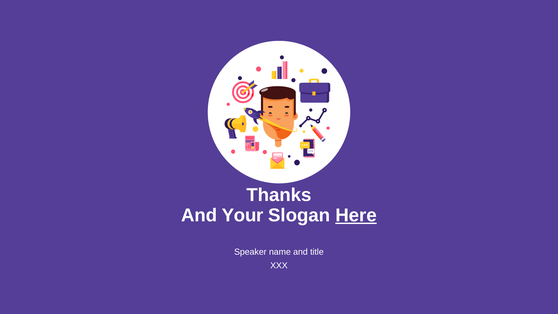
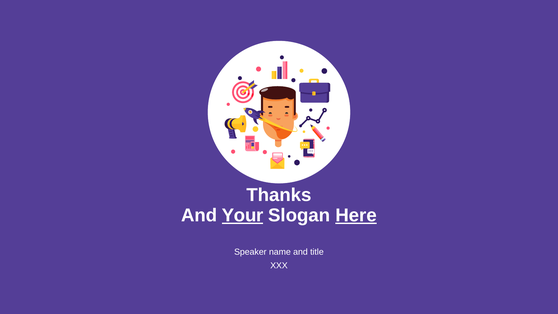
Your underline: none -> present (243, 215)
